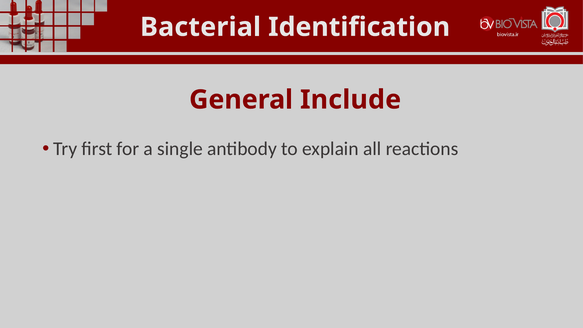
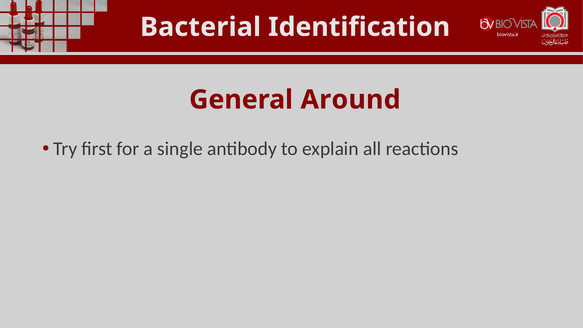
Include: Include -> Around (351, 100)
